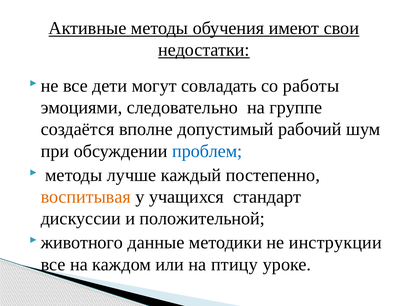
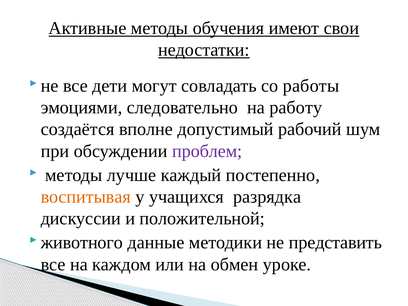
группе: группе -> работу (296, 108)
проблем colour: blue -> purple (207, 151)
стандарт: стандарт -> разрядка (267, 197)
инструкции: инструкции -> представить (335, 243)
птицу: птицу -> обмен (235, 264)
